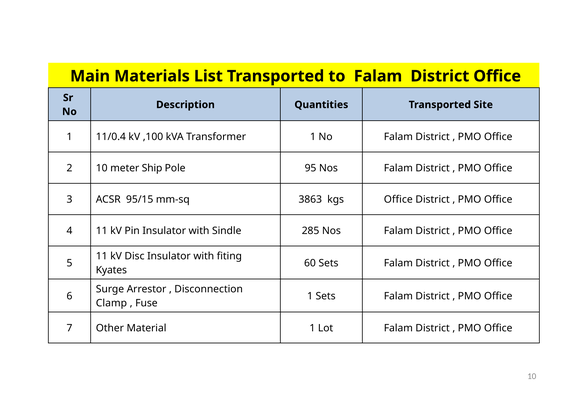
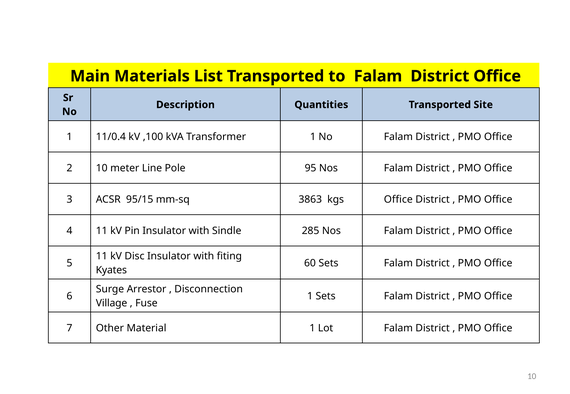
Ship: Ship -> Line (152, 168)
Clamp: Clamp -> Village (112, 304)
